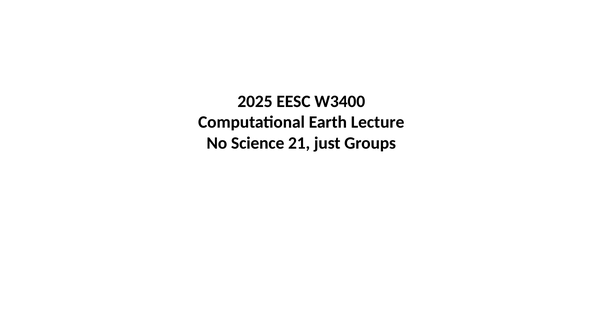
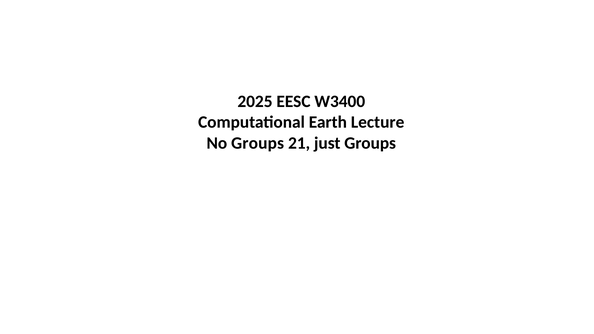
No Science: Science -> Groups (258, 143)
